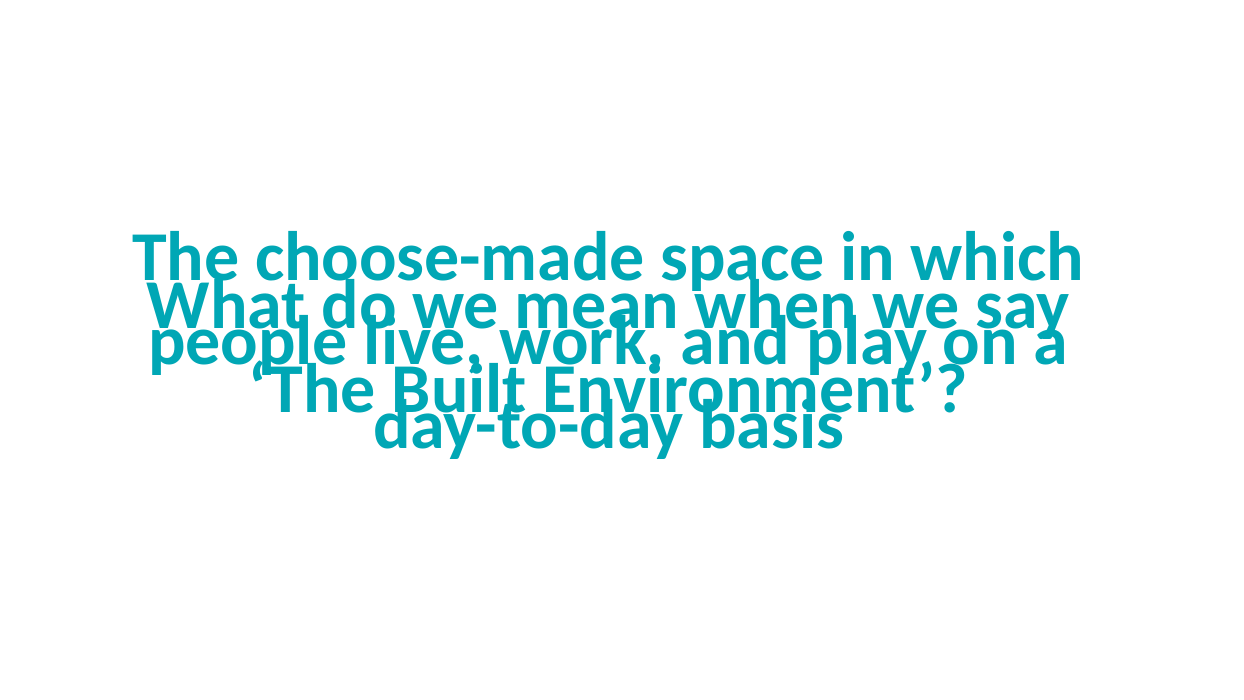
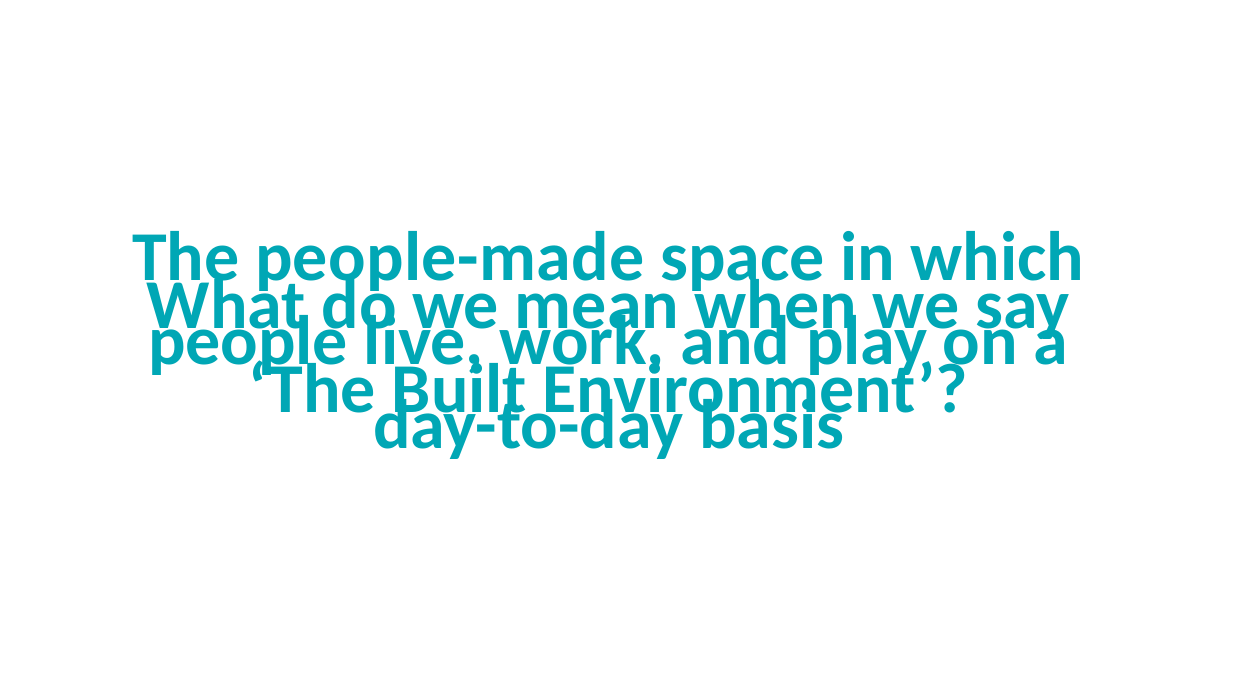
choose-made: choose-made -> people-made (450, 258)
